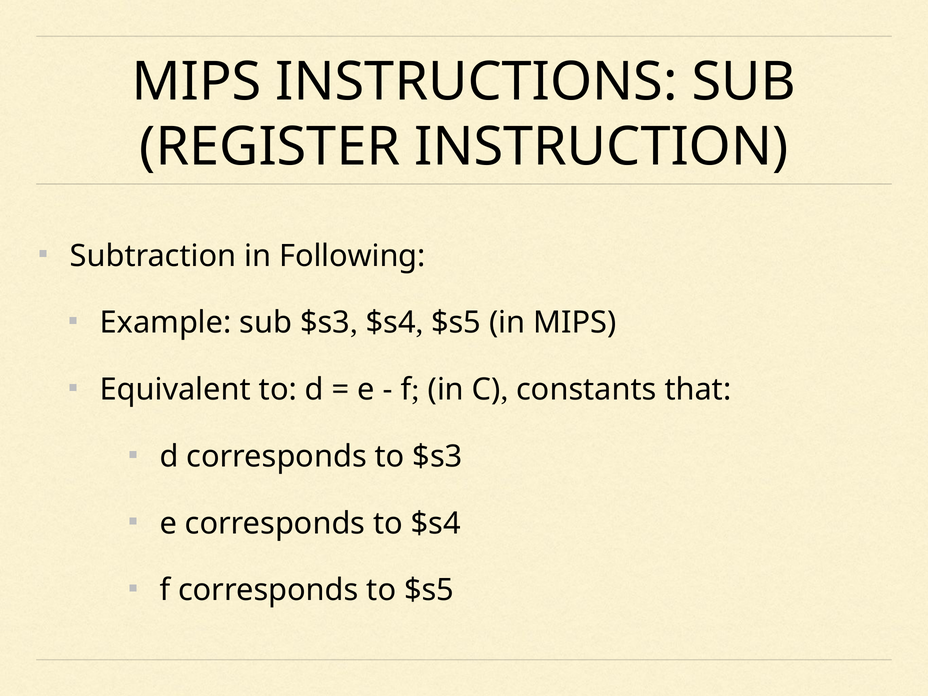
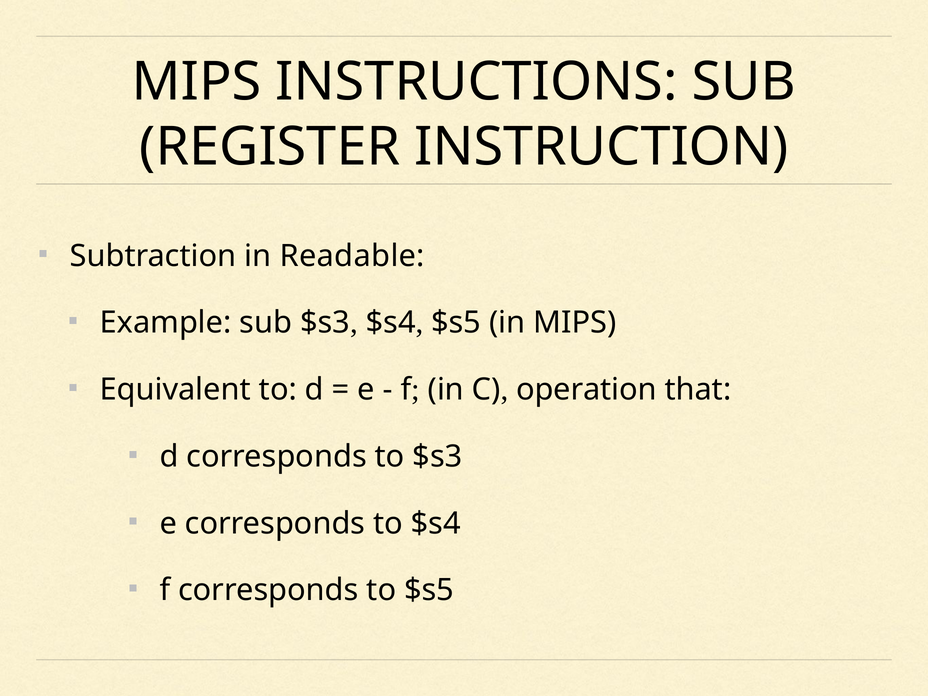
Following: Following -> Readable (352, 256)
constants: constants -> operation (586, 390)
